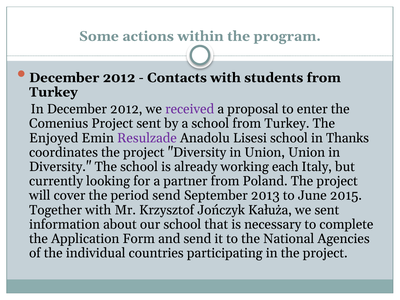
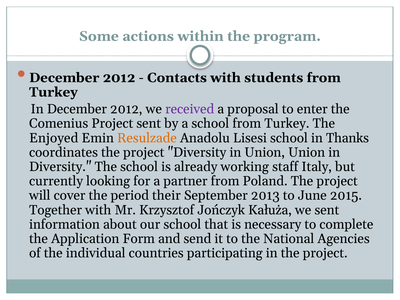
Resulzade colour: purple -> orange (147, 138)
each: each -> staff (285, 167)
period send: send -> their (166, 196)
